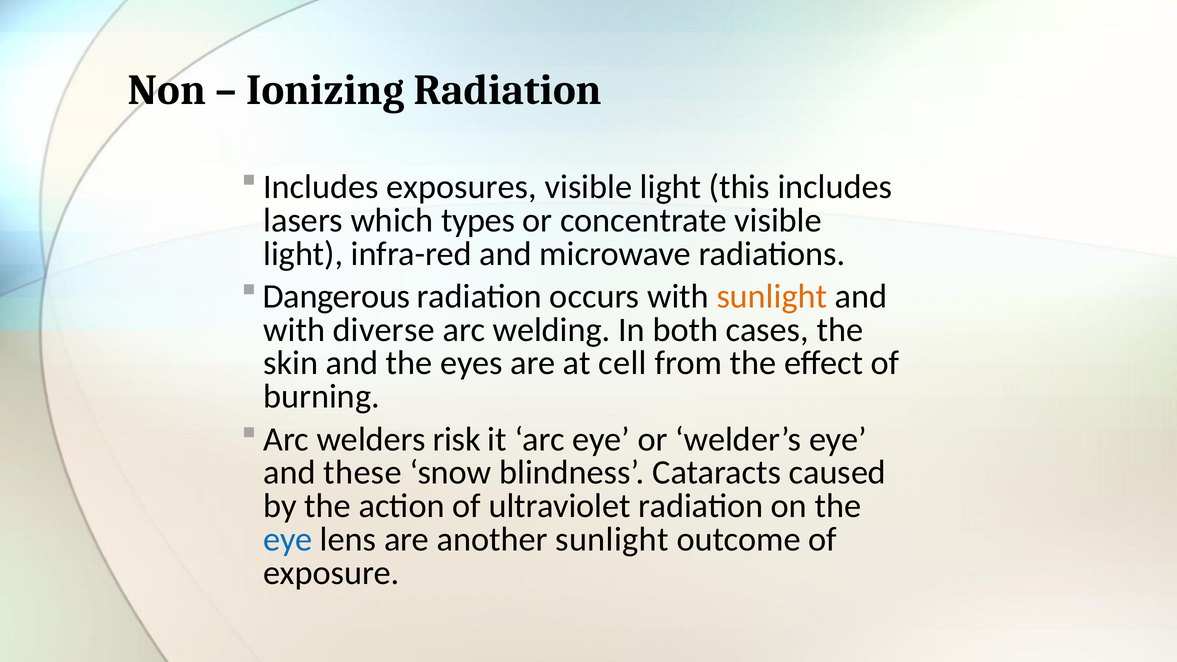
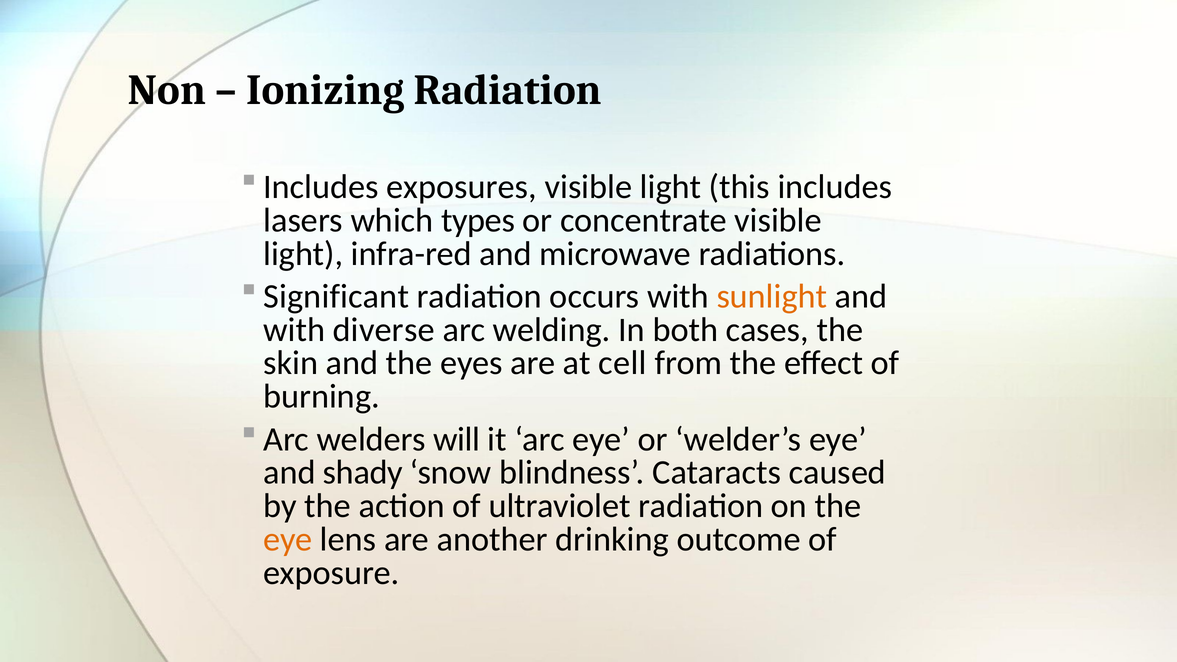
Dangerous: Dangerous -> Significant (336, 296)
risk: risk -> will (457, 439)
these: these -> shady (363, 473)
eye colour: blue -> orange (288, 539)
another sunlight: sunlight -> drinking (612, 539)
